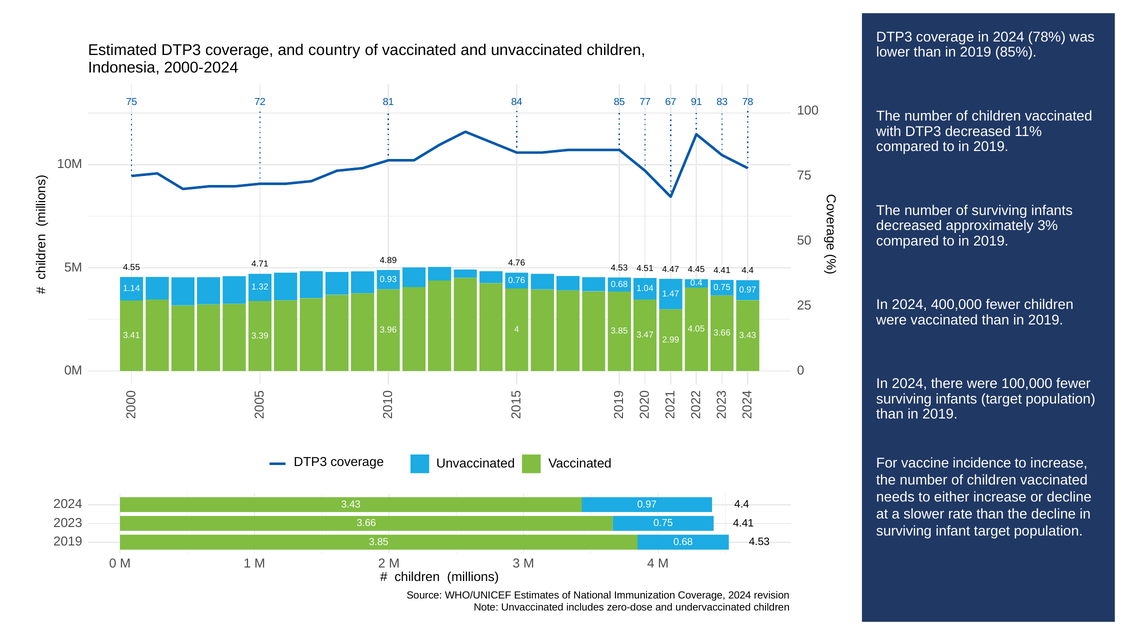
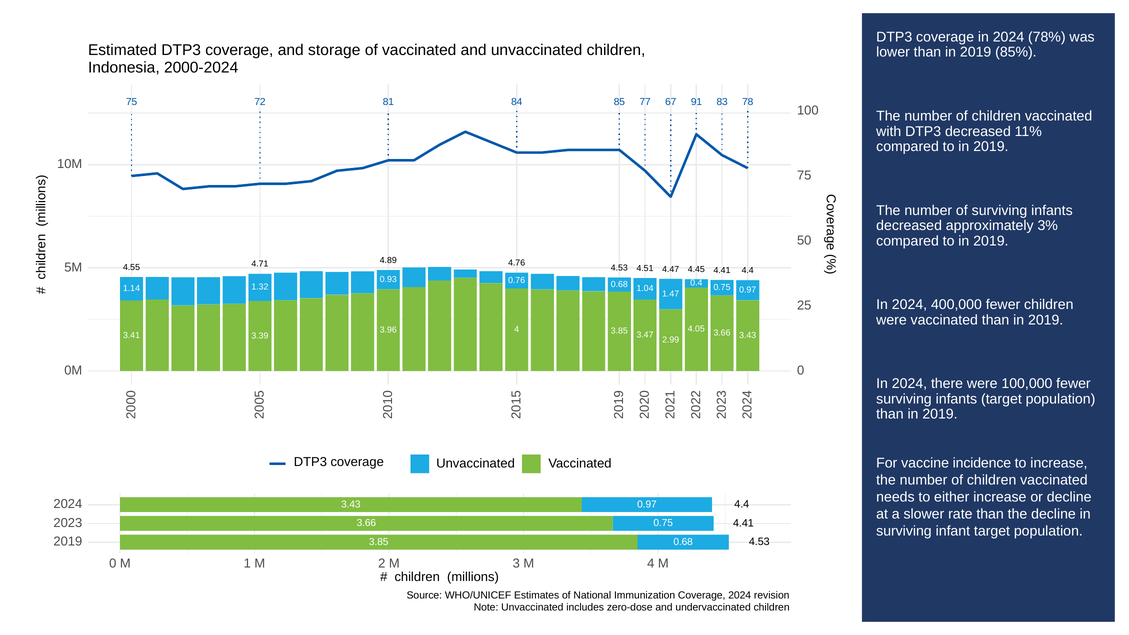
country: country -> storage (334, 50)
